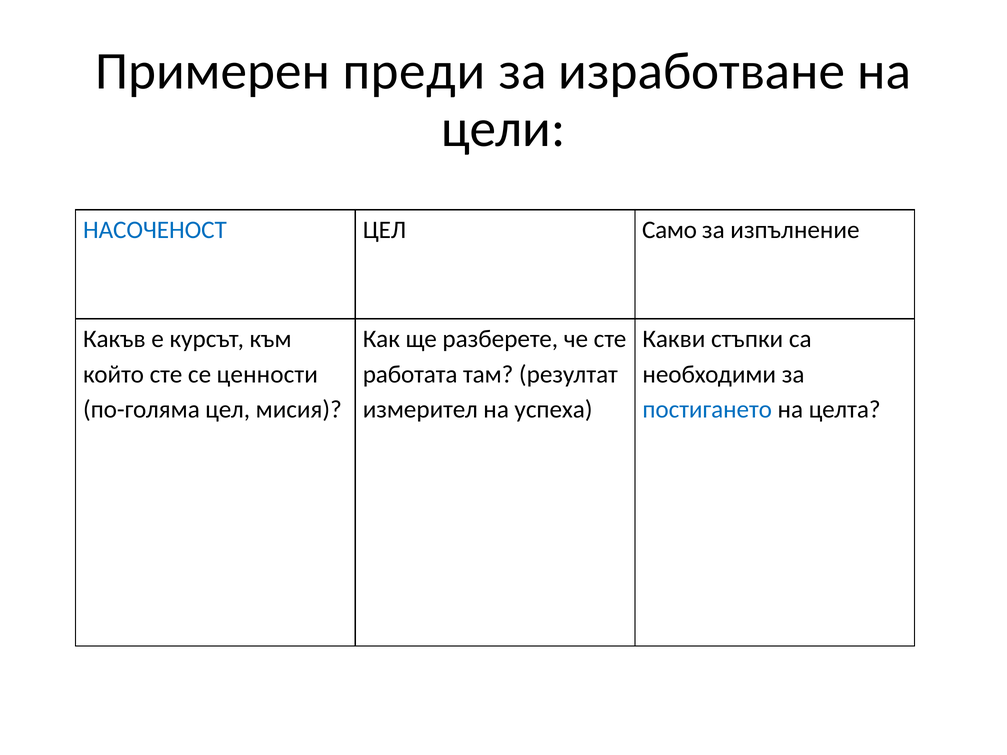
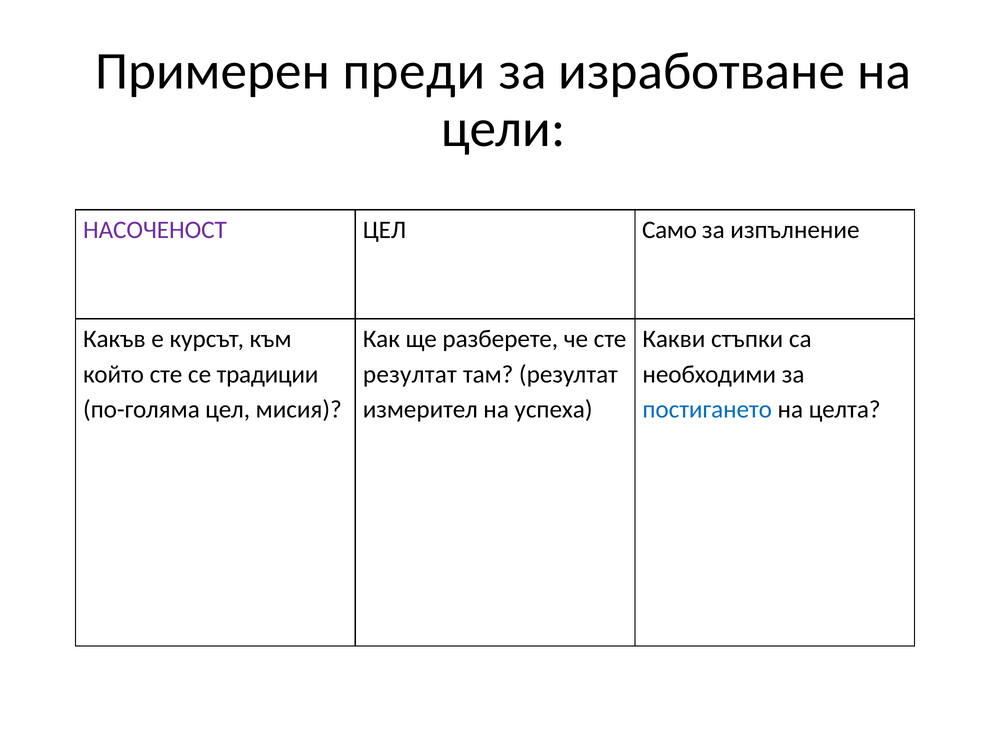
НАСОЧЕНОСТ colour: blue -> purple (155, 230)
ценности: ценности -> традиции (268, 374)
работата: работата -> резултат (410, 374)
